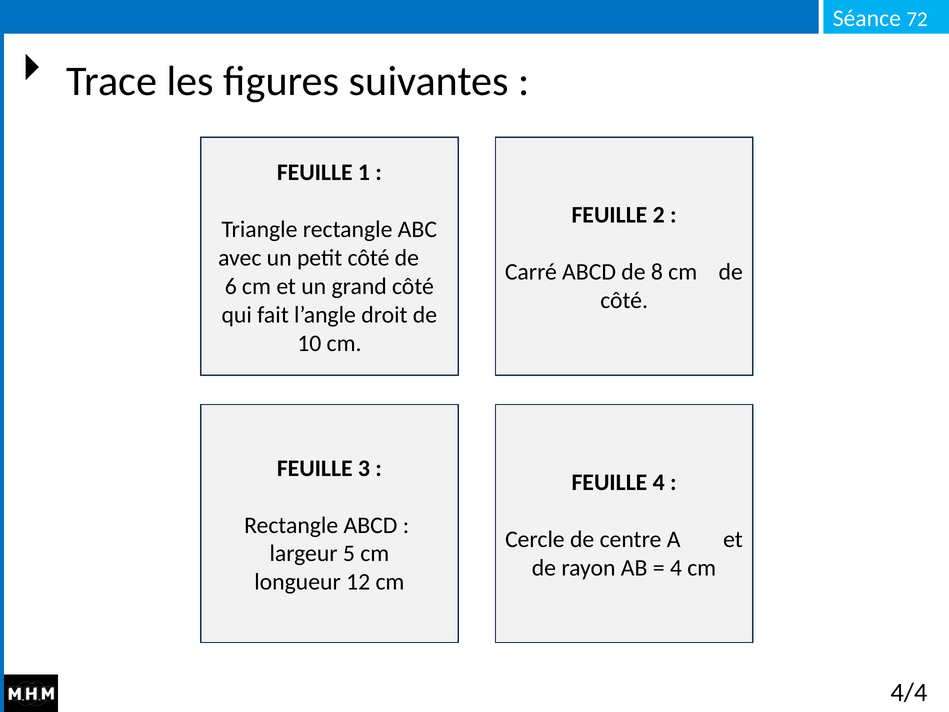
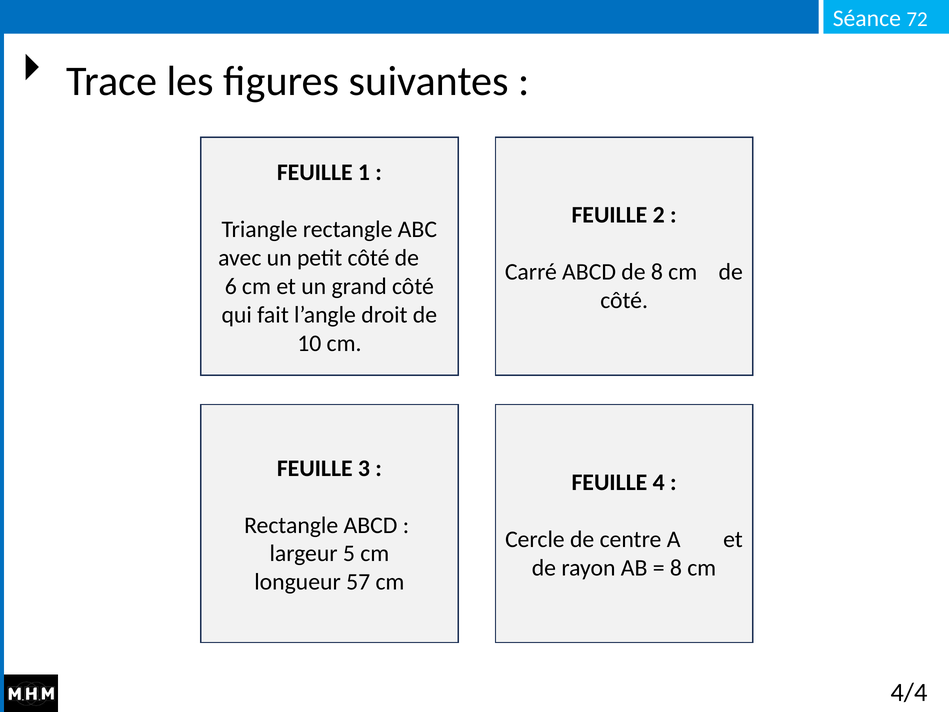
4: 4 -> 8 (676, 568)
12: 12 -> 57 (358, 582)
